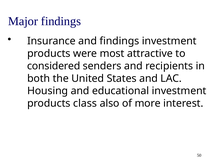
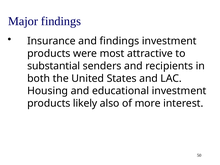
considered: considered -> substantial (54, 66)
class: class -> likely (85, 103)
